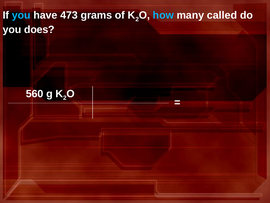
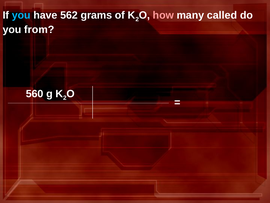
473: 473 -> 562 (69, 15)
how colour: light blue -> pink (163, 15)
does: does -> from (39, 29)
